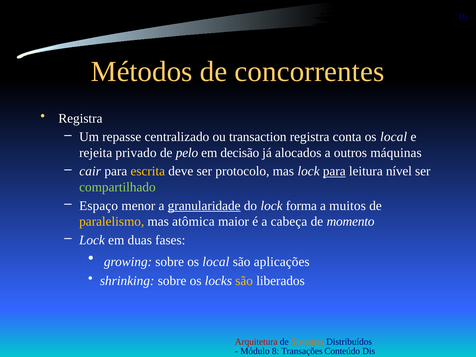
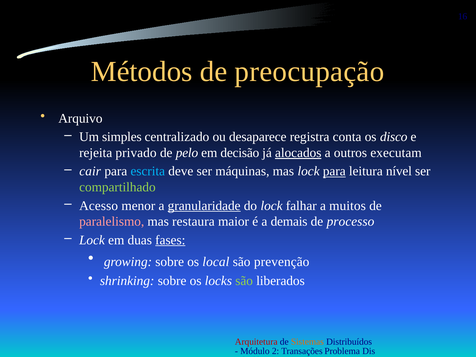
concorrentes: concorrentes -> preocupação (309, 71)
Registra: Registra -> Arquivo (80, 118)
repasse: repasse -> simples (122, 137)
transaction: transaction -> desaparece (258, 137)
local: local -> disco (394, 137)
alocados underline: none -> present (298, 153)
máquinas: máquinas -> executam (396, 153)
escrita colour: yellow -> light blue (148, 171)
protocolo: protocolo -> máquinas (242, 171)
Espaço: Espaço -> Acesso (99, 206)
forma: forma -> falhar (301, 206)
paralelismo colour: yellow -> pink (112, 222)
atômica: atômica -> restaura (193, 222)
cabeça: cabeça -> demais (289, 222)
momento: momento -> processo (351, 222)
fases underline: none -> present (170, 240)
aplicações: aplicações -> prevenção (282, 262)
são colour: yellow -> light green (244, 281)
8: 8 -> 2 (276, 351)
Conteúdo: Conteúdo -> Problema (342, 351)
